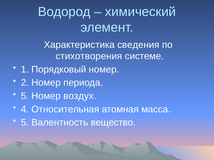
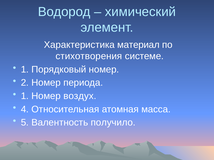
сведения: сведения -> материал (138, 45)
5: 5 -> 1 (25, 96)
вещество: вещество -> получило (113, 123)
